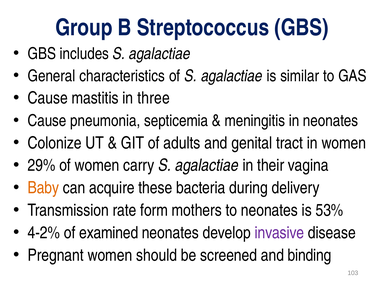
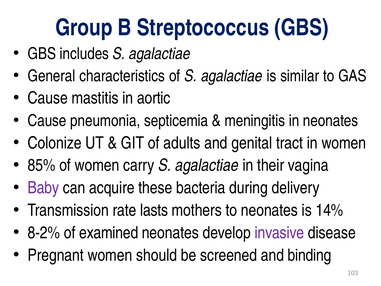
three: three -> aortic (154, 98)
29%: 29% -> 85% (42, 165)
Baby colour: orange -> purple (43, 188)
form: form -> lasts (154, 210)
53%: 53% -> 14% (329, 210)
4-2%: 4-2% -> 8-2% (44, 233)
